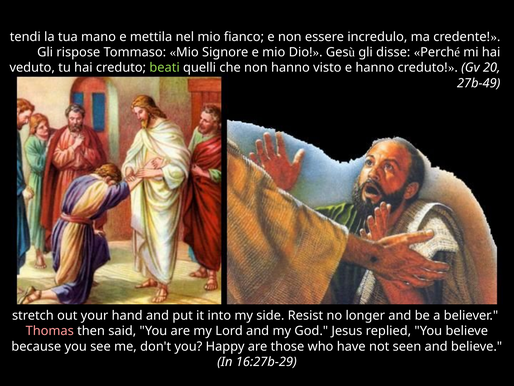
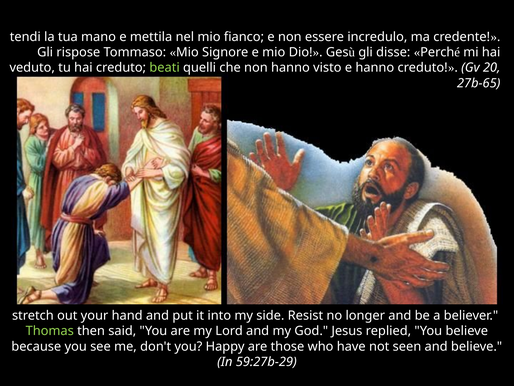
27b-49: 27b-49 -> 27b-65 (479, 83)
Thomas colour: pink -> light green (50, 331)
16:27b-29: 16:27b-29 -> 59:27b-29 (266, 361)
